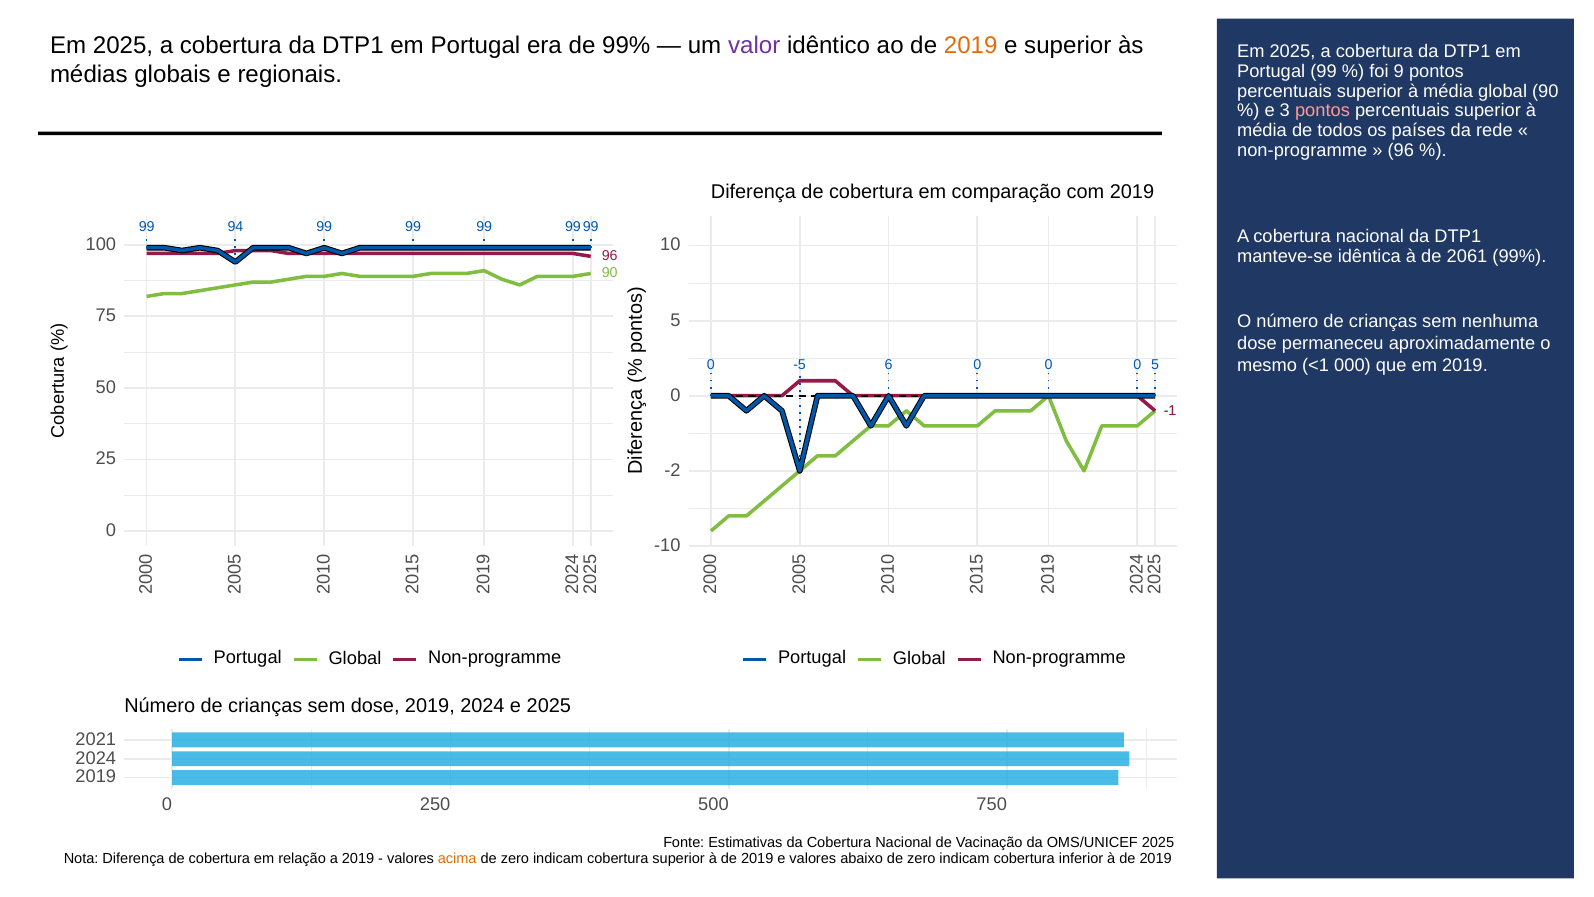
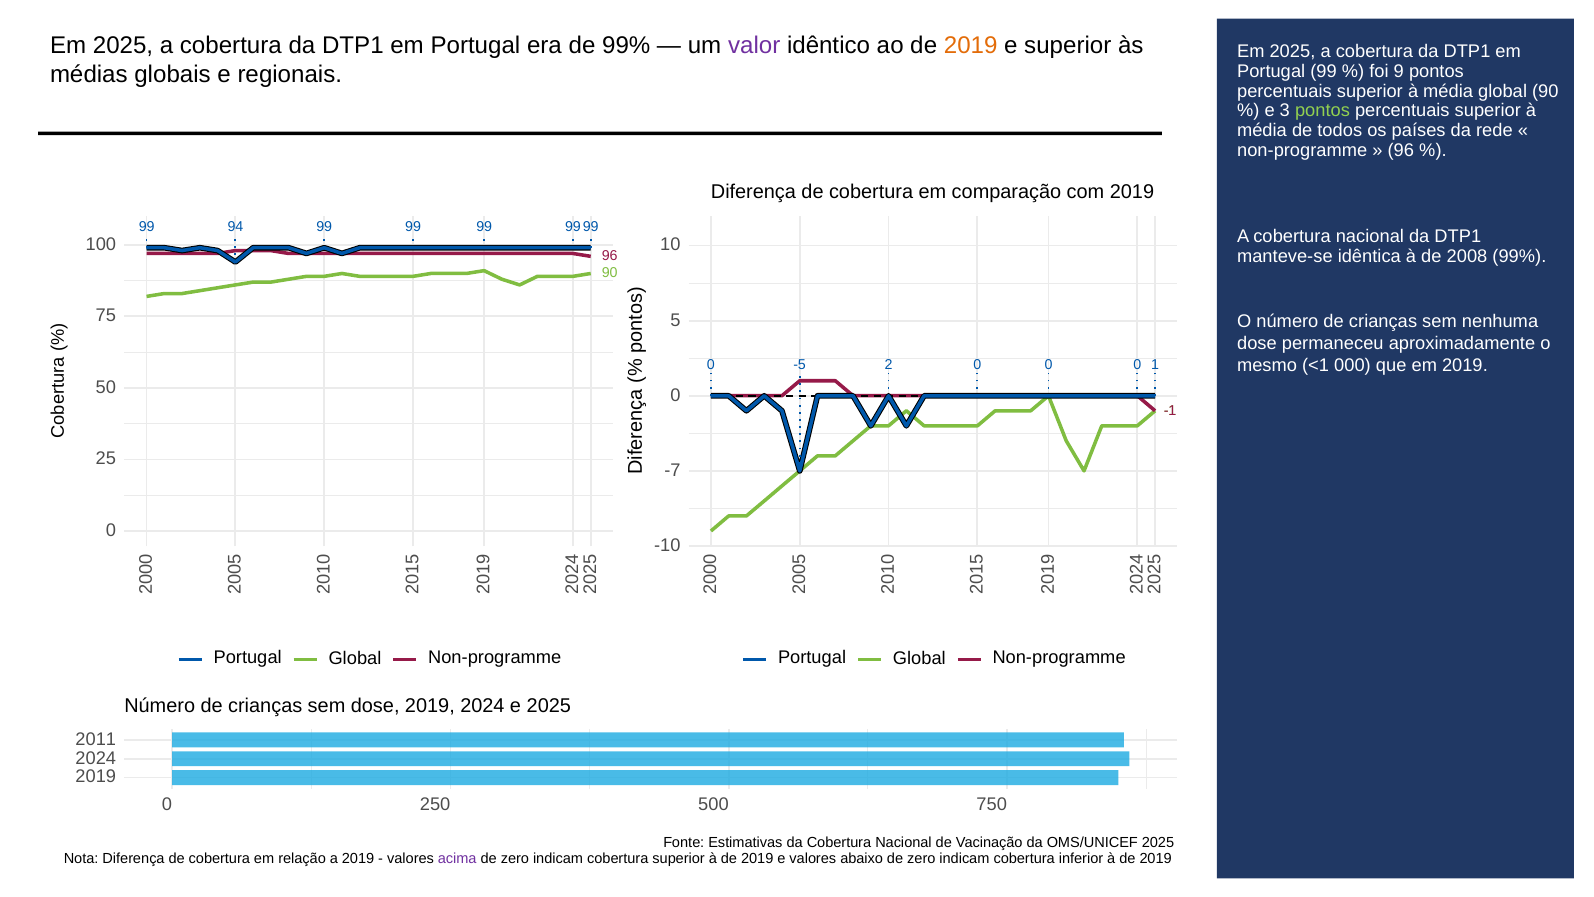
pontos colour: pink -> light green (1322, 111)
2061: 2061 -> 2008 (1467, 256)
-5 6: 6 -> 2 (889, 365)
0 0 0 5: 5 -> 1 (1155, 365)
-2: -2 -> -7 (672, 470)
2021: 2021 -> 2011 (96, 739)
acima colour: orange -> purple (457, 859)
